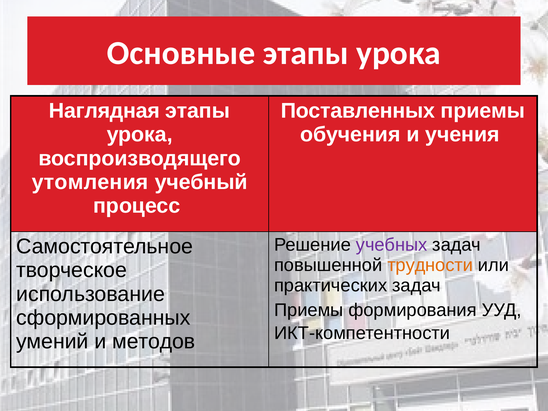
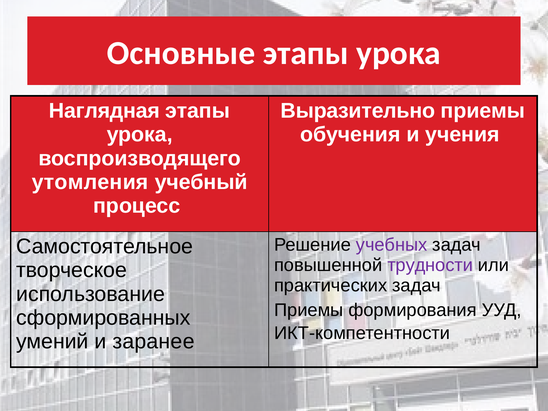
Поставленных: Поставленных -> Выразительно (358, 111)
трудности colour: orange -> purple (430, 265)
методов: методов -> заранее (154, 342)
